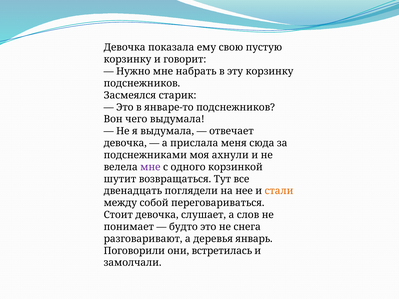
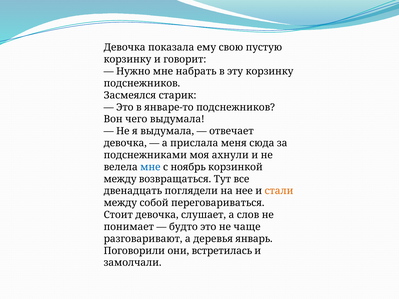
мне colour: purple -> blue (150, 167)
одного: одного -> ноябрь (188, 167)
шутит: шутит -> между (120, 179)
снега: снега -> чаще (247, 227)
